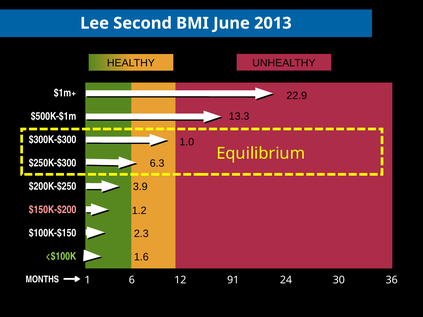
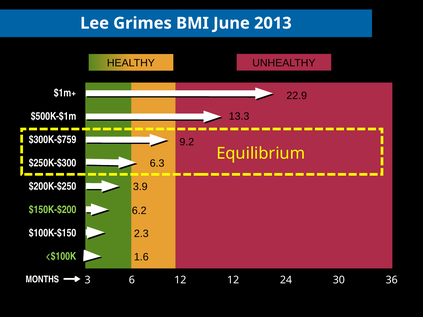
Second: Second -> Grimes (143, 23)
$300K-$300: $300K-$300 -> $300K-$759 (53, 140)
1.0: 1.0 -> 9.2 (187, 142)
1.2: 1.2 -> 6.2 (139, 211)
$150K-$200 colour: pink -> light green (53, 210)
1: 1 -> 3 (88, 280)
12 91: 91 -> 12 (233, 280)
